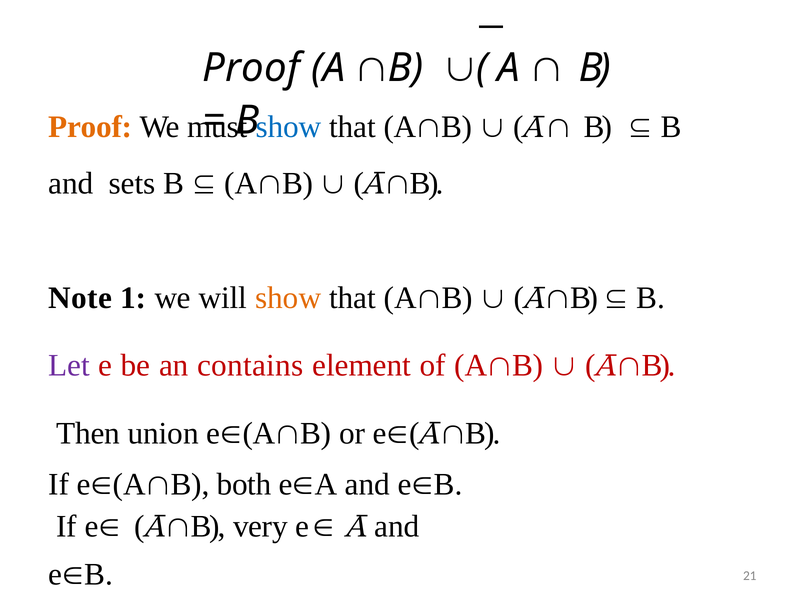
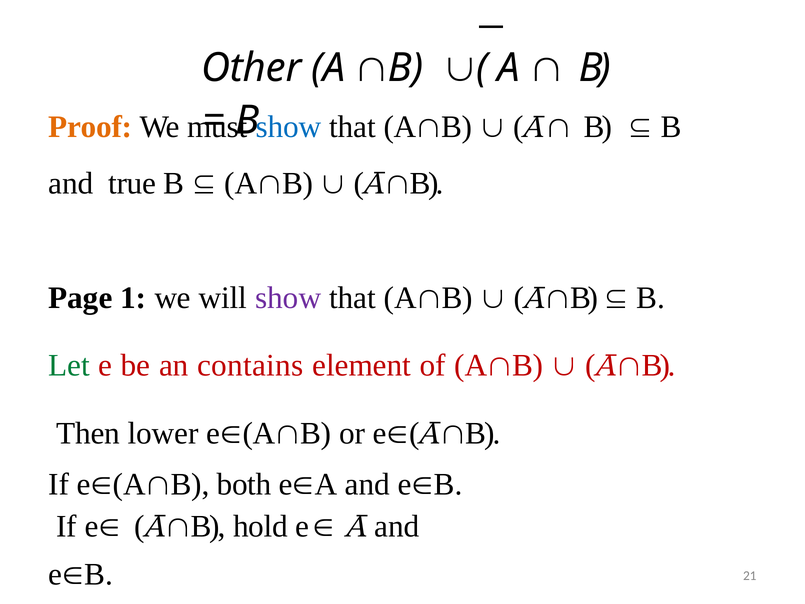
Proof: Proof -> Other (251, 68)
sets: sets -> true (132, 183)
Note: Note -> Page (80, 298)
show colour: orange -> purple (288, 298)
Let colour: purple -> green (69, 365)
union: union -> lower (163, 433)
very: very -> hold (260, 526)
